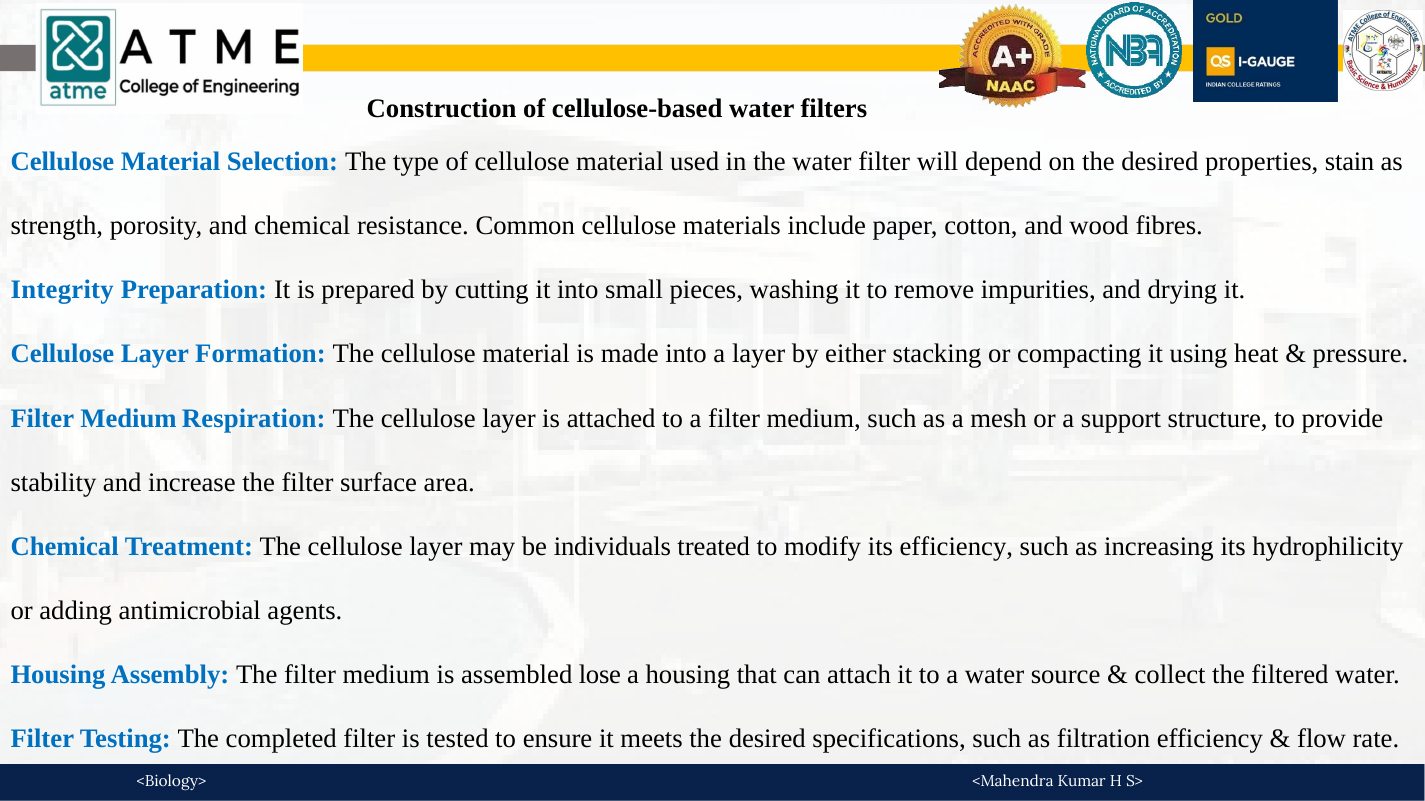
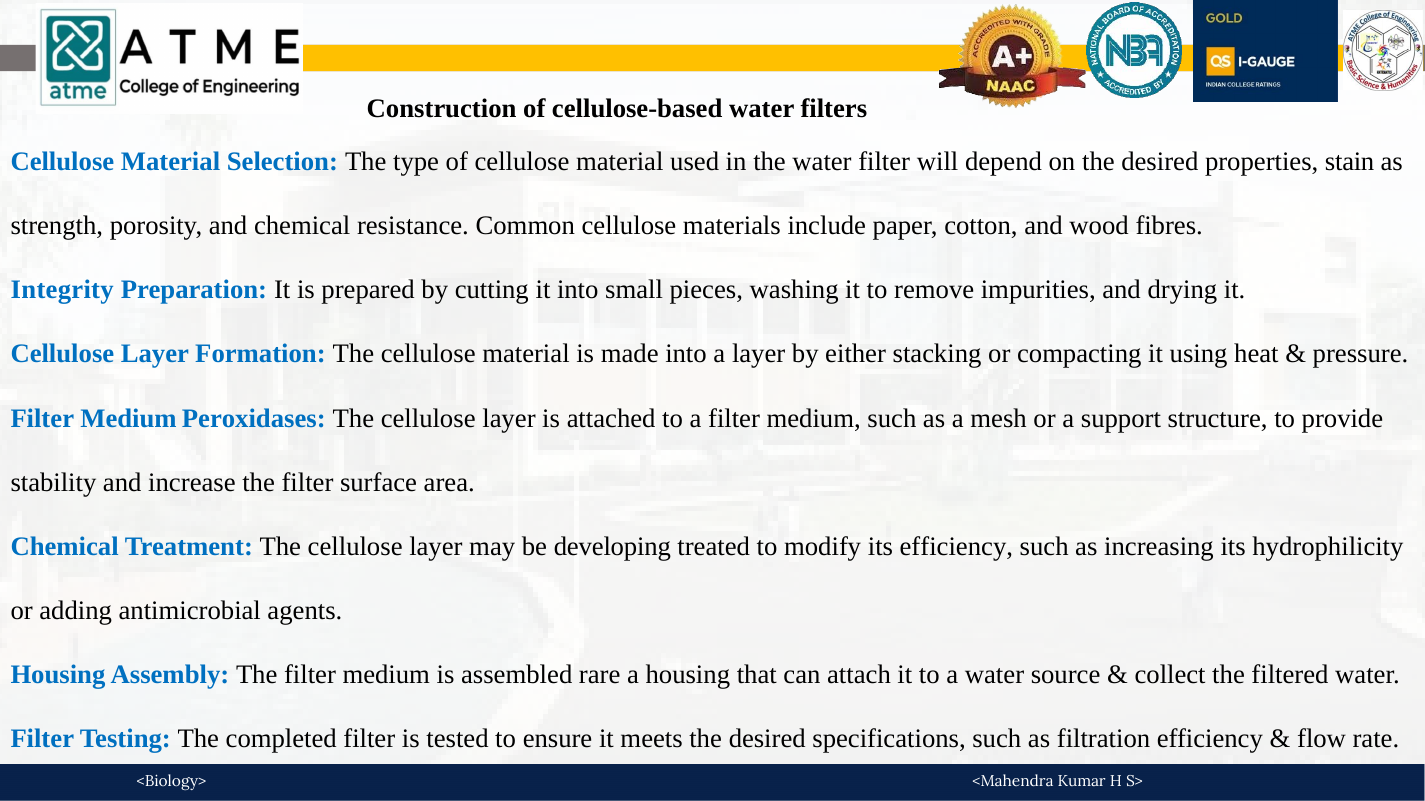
Respiration: Respiration -> Peroxidases (254, 419)
individuals: individuals -> developing (612, 547)
lose: lose -> rare (600, 675)
